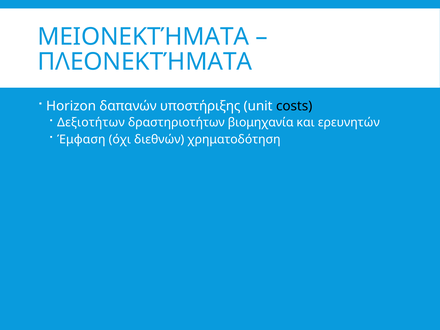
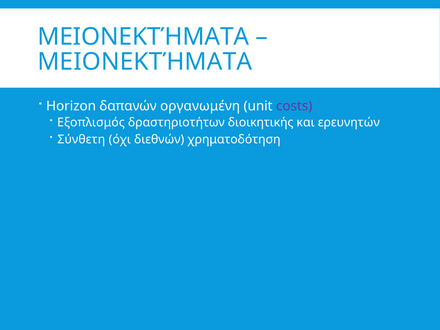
ΠΛΕΟΝΕΚΤΉΜΑΤΑ: ΠΛΕΟΝΕΚΤΉΜΑΤΑ -> ΜΕΙΟΝΕΚΤΉΜΑΤΑ (145, 62)
υποστήριξης: υποστήριξης -> οργανωμένη (200, 106)
costs colour: black -> purple (294, 106)
Δεξιοτήτων: Δεξιοτήτων -> Εξοπλισμός (91, 123)
βιομηχανία: βιομηχανία -> διοικητικής (261, 123)
Έμφαση: Έμφαση -> Σύνθετη (81, 139)
